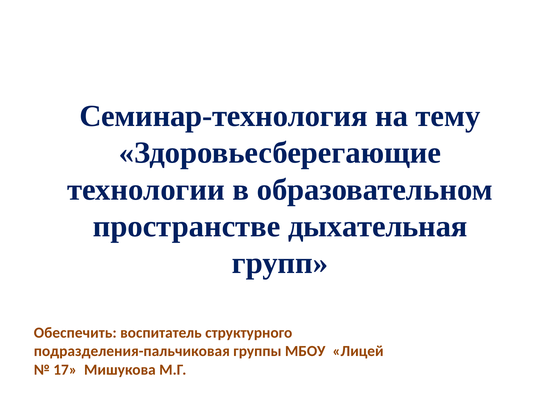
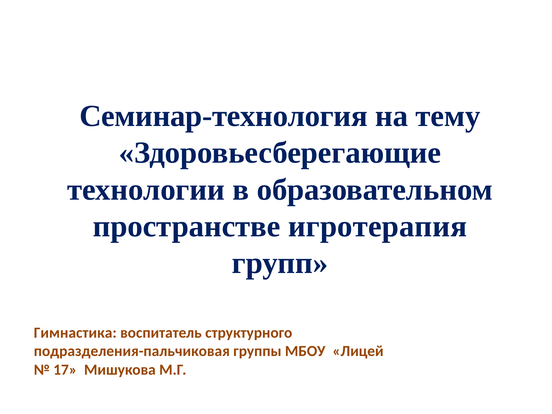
дыхательная: дыхательная -> игротерапия (378, 226)
Обеспечить: Обеспечить -> Гимнастика (75, 333)
